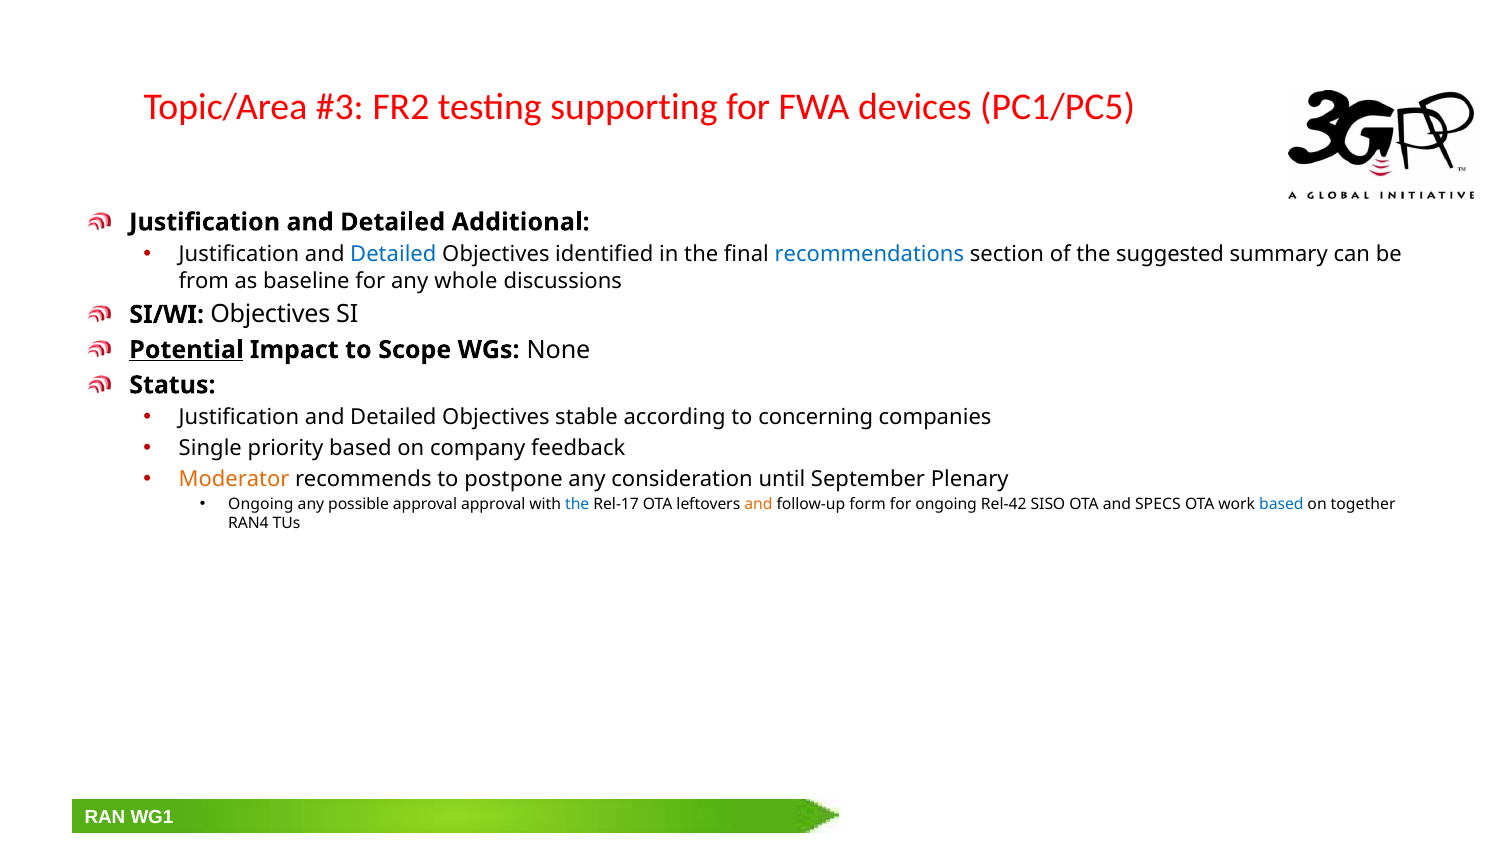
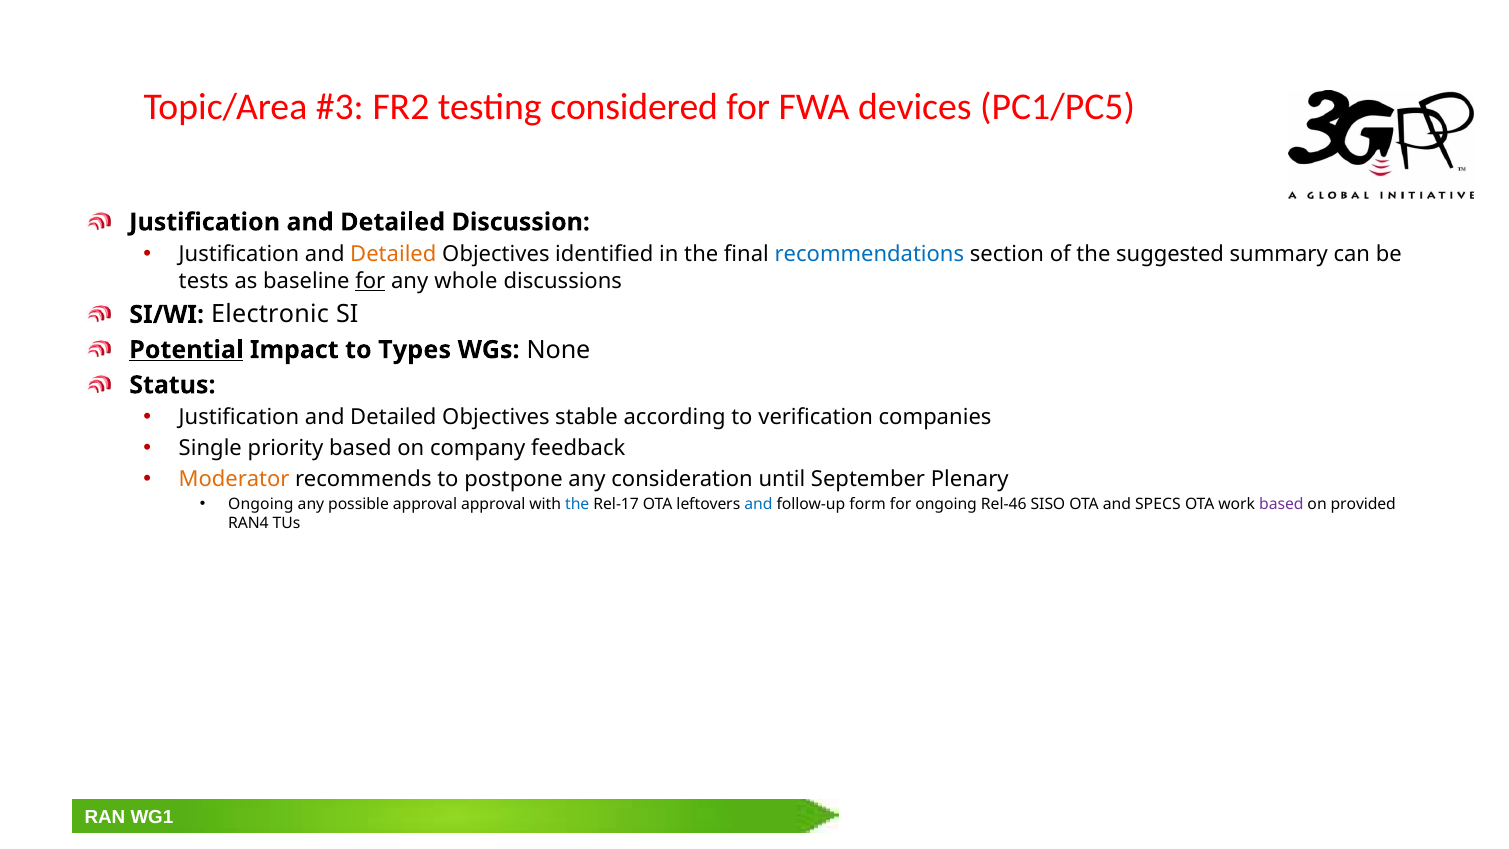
supporting: supporting -> considered (634, 107)
Additional: Additional -> Discussion (521, 222)
Detailed colour: blue -> orange (393, 255)
from: from -> tests (204, 281)
for underline: none -> present (370, 281)
SI/WI Objectives: Objectives -> Electronic (270, 315)
Scope: Scope -> Types (415, 350)
concerning: concerning -> verification (816, 417)
and colour: orange -> blue (758, 504)
Rel-42: Rel-42 -> Rel-46 (1004, 504)
based colour: blue -> purple (1281, 504)
together: together -> provided (1363, 504)
